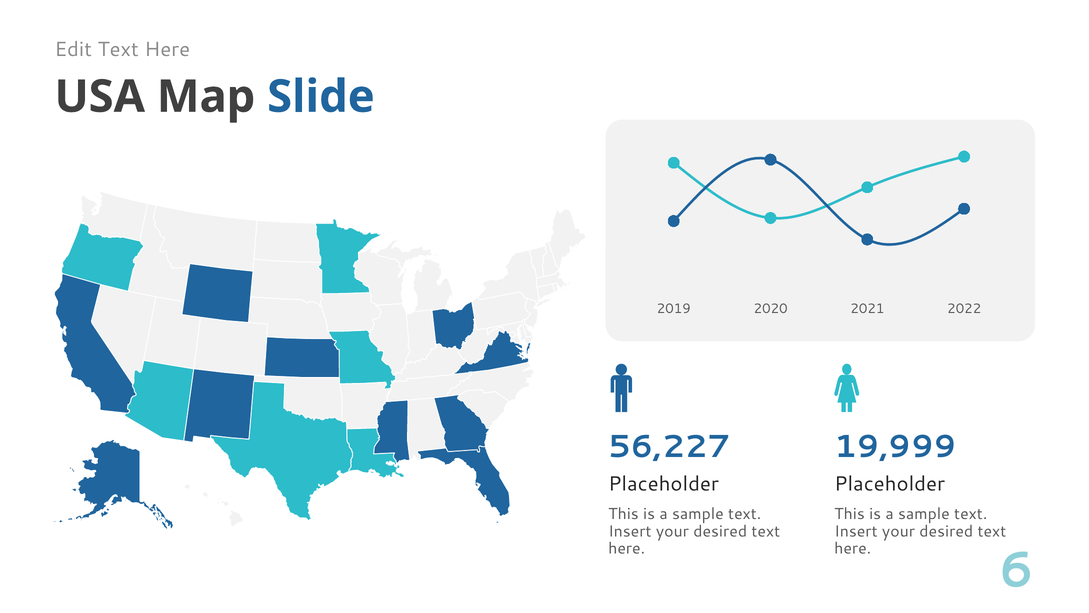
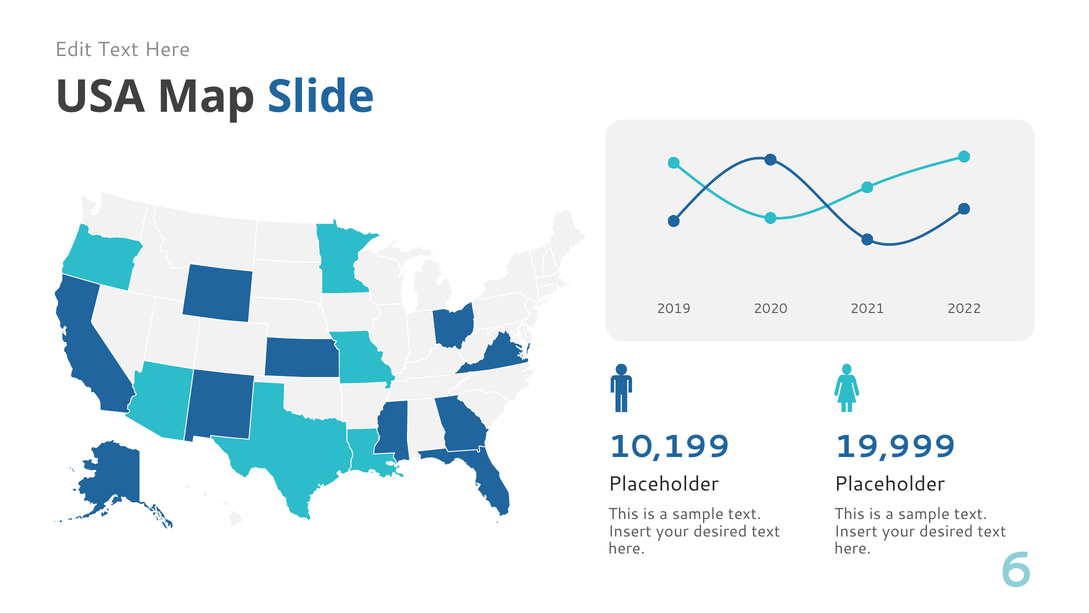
56,227: 56,227 -> 10,199 (669, 447)
